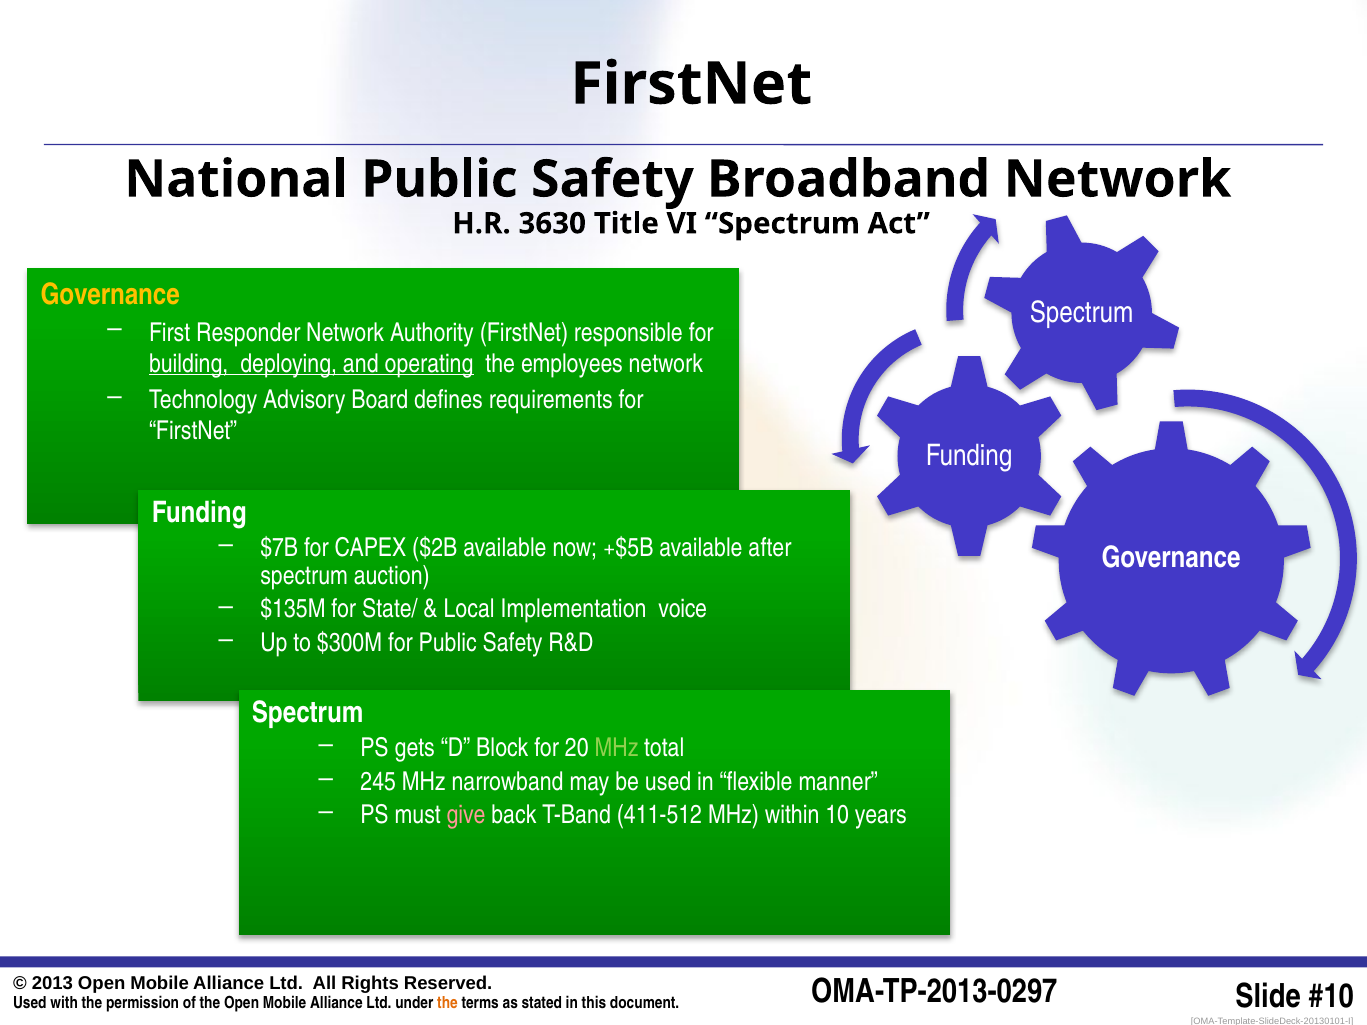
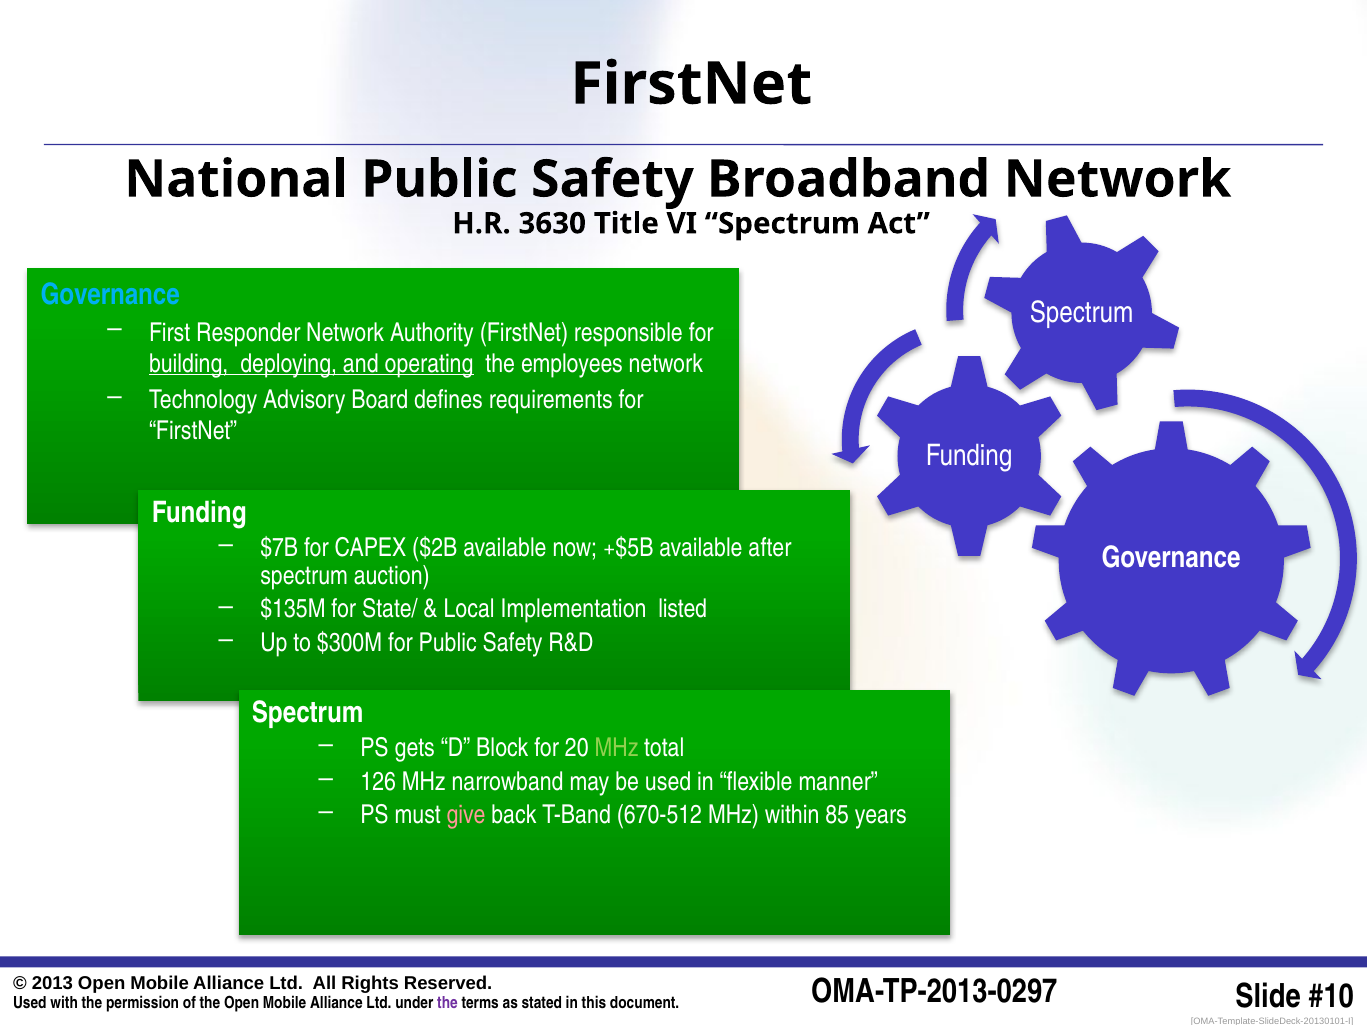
Governance colour: yellow -> light blue (110, 294)
voice: voice -> listed (683, 610)
245: 245 -> 126 (378, 782)
411-512: 411-512 -> 670-512 (659, 815)
10: 10 -> 85 (837, 815)
the colour: orange -> purple (447, 1003)
